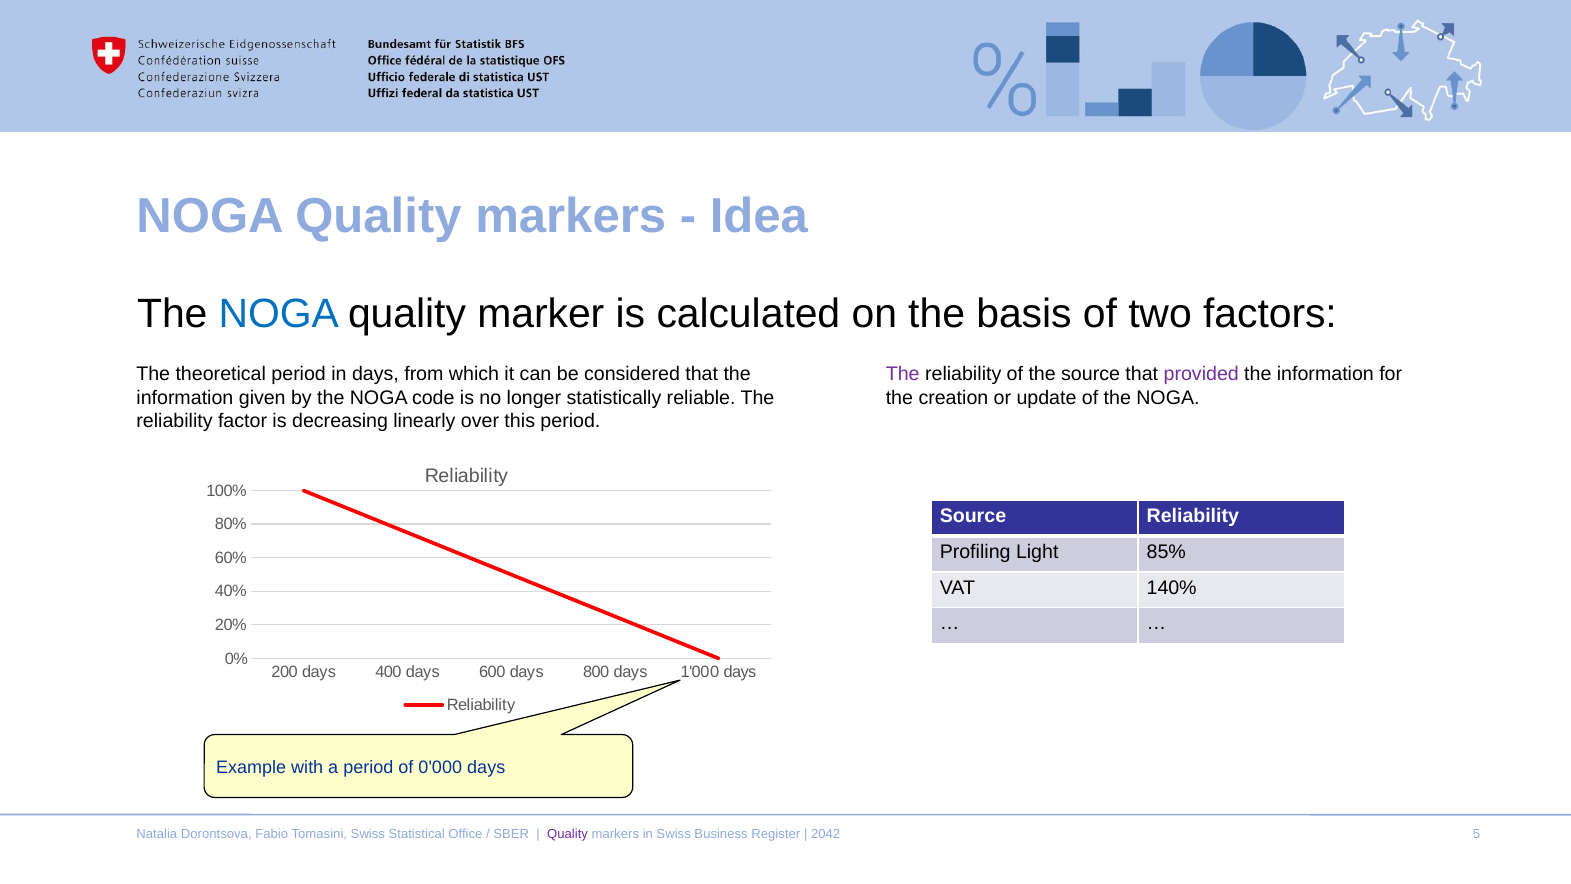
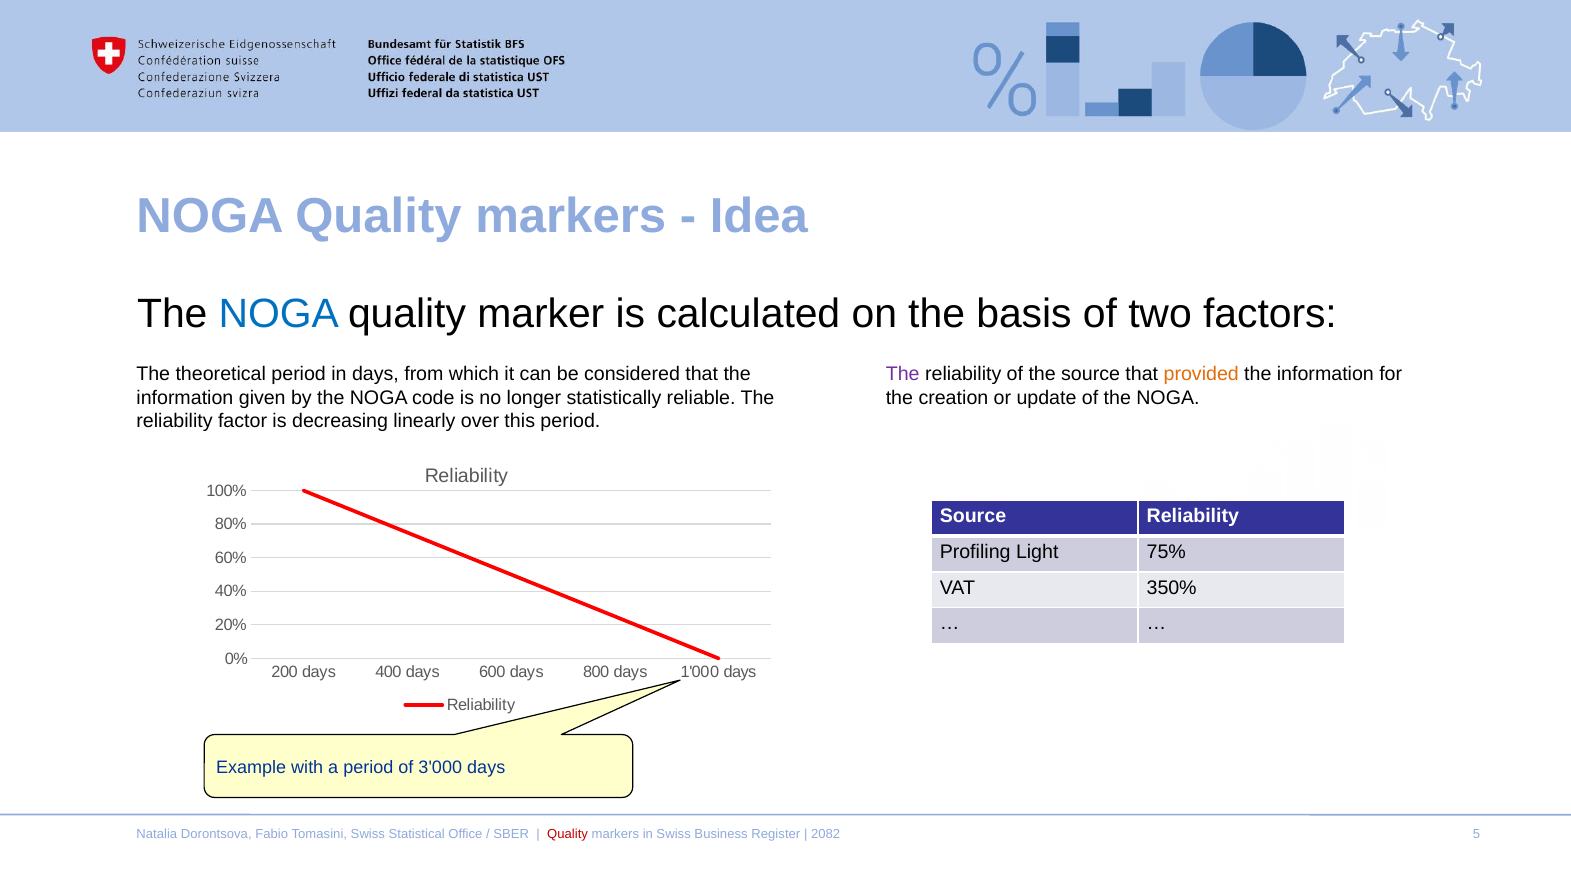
provided colour: purple -> orange (1201, 374)
85%: 85% -> 75% (1166, 552)
140%: 140% -> 350% (1172, 587)
0'000: 0'000 -> 3'000 (440, 767)
Quality colour: purple -> red (568, 834)
2042: 2042 -> 2082 (826, 834)
